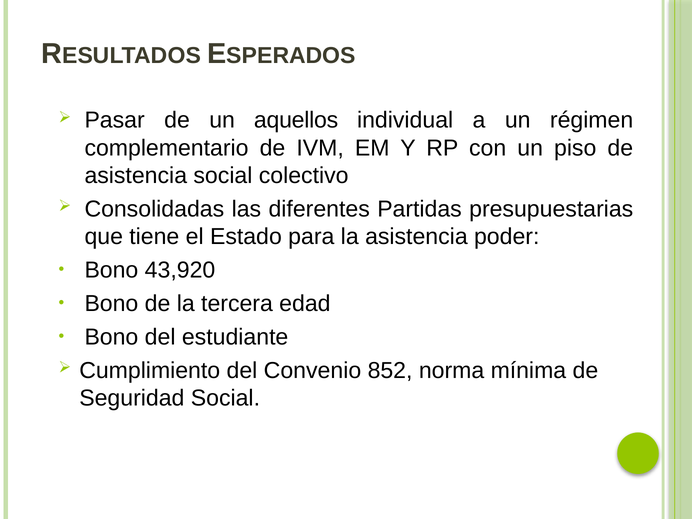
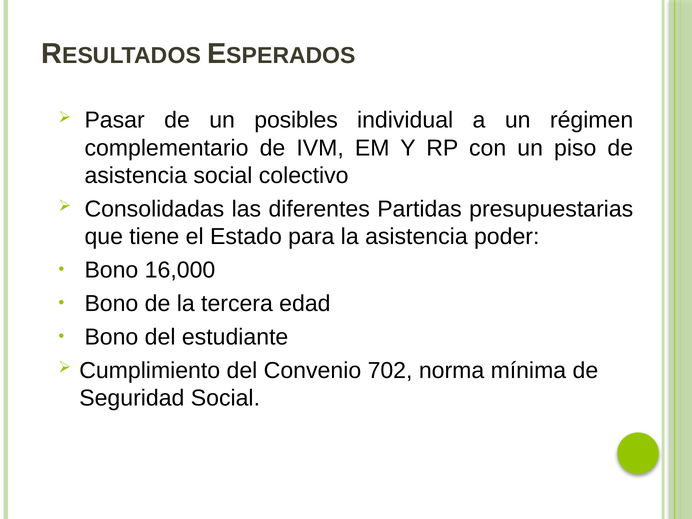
aquellos: aquellos -> posibles (296, 120)
43,920: 43,920 -> 16,000 (180, 270)
852: 852 -> 702 (390, 371)
